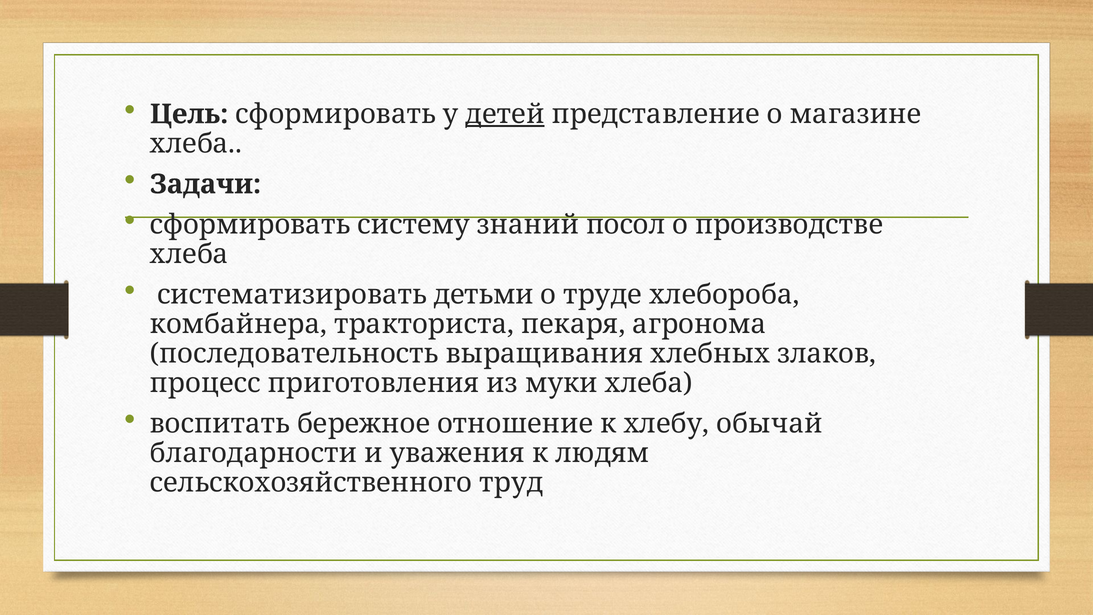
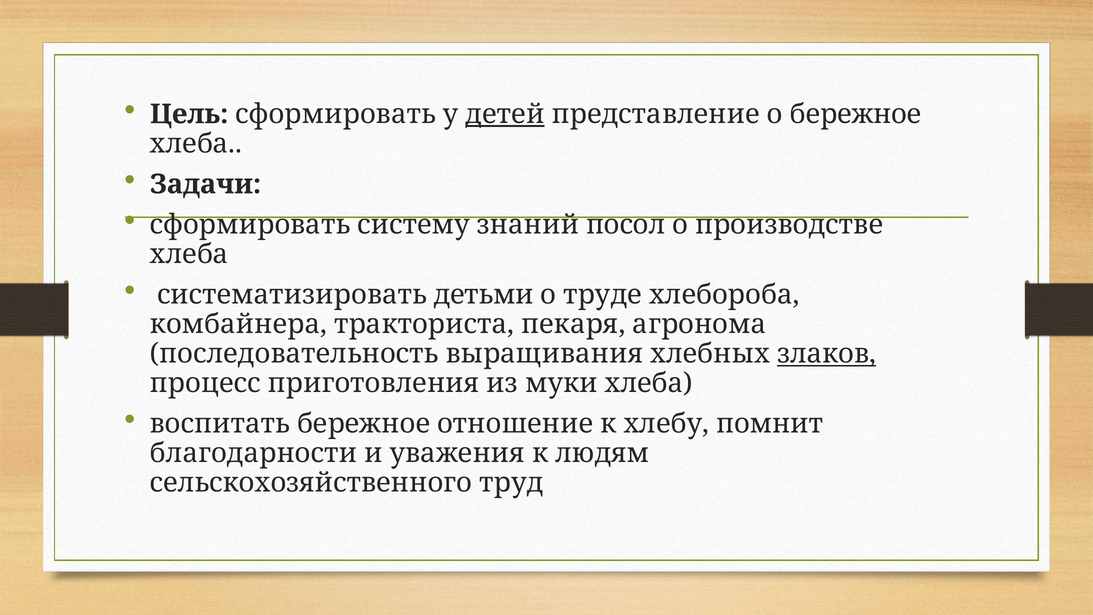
о магазине: магазине -> бережное (856, 114)
злаков underline: none -> present (827, 354)
обычай: обычай -> помнит (770, 424)
